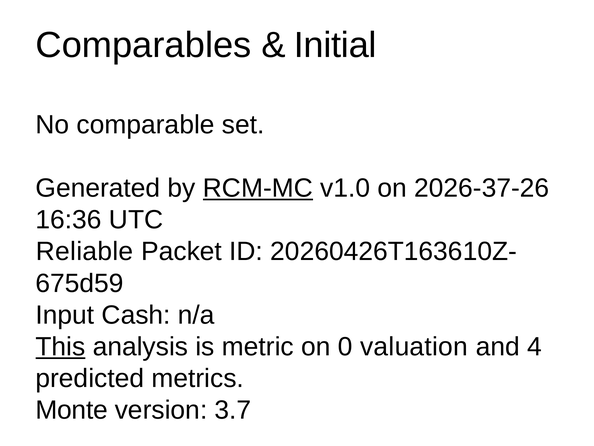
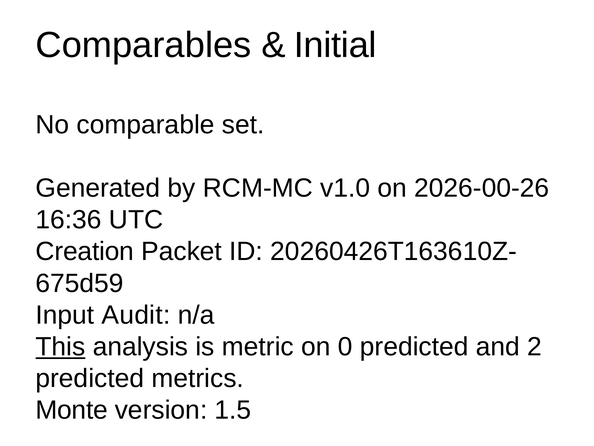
RCM-MC underline: present -> none (258, 188)
2026-37-26: 2026-37-26 -> 2026-00-26 (482, 188)
Reliable: Reliable -> Creation (85, 251)
Cash: Cash -> Audit (136, 315)
0 valuation: valuation -> predicted (414, 346)
4: 4 -> 2 (535, 346)
3.7: 3.7 -> 1.5 (233, 410)
